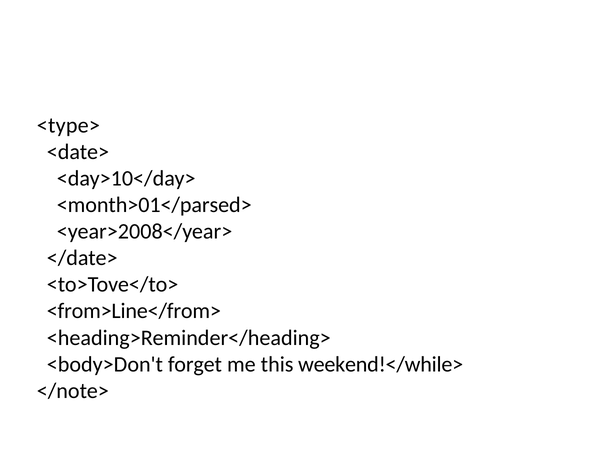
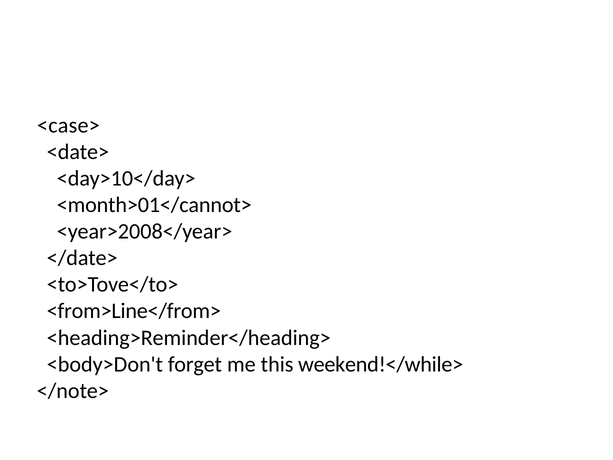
<type>: <type> -> <case> (68, 125)
<month>01</parsed>: <month>01</parsed> -> <month>01</cannot> (154, 205)
